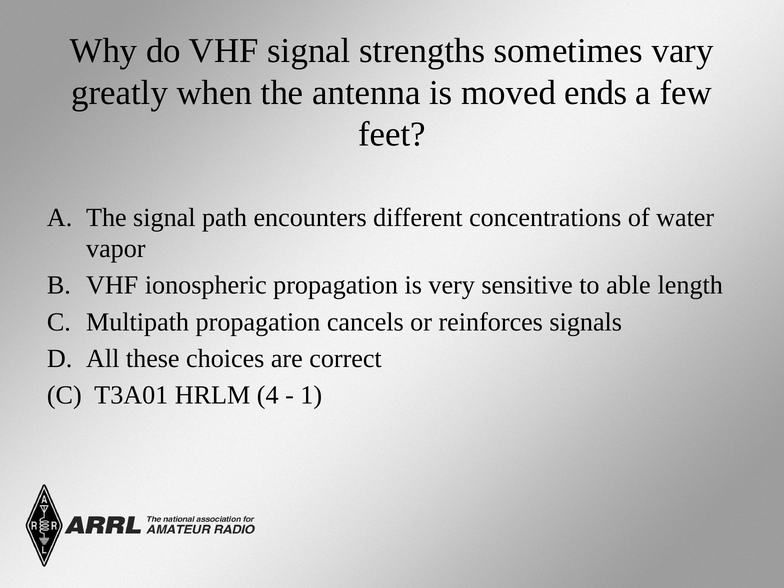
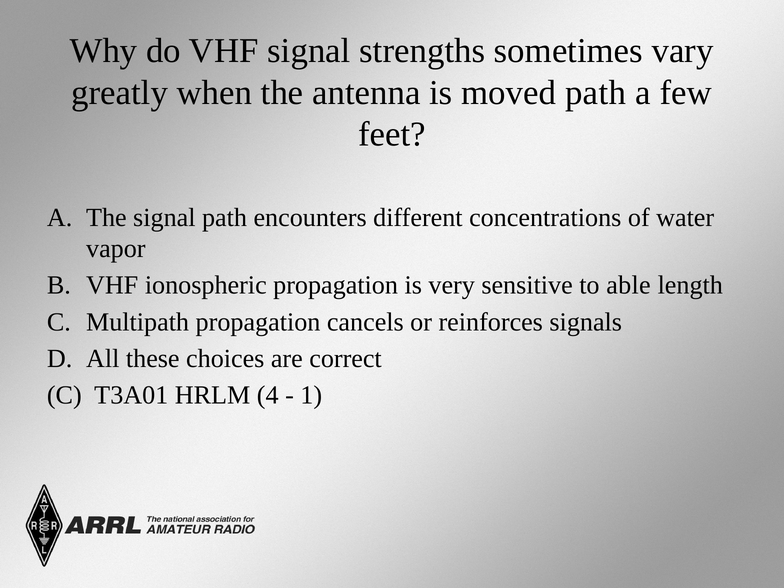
moved ends: ends -> path (596, 93)
